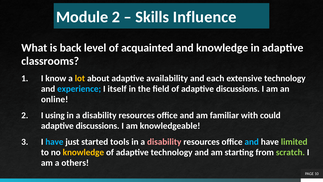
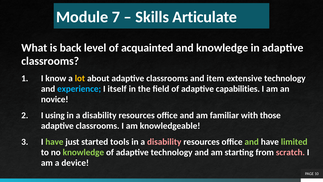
Module 2: 2 -> 7 (116, 17)
Influence: Influence -> Articulate (205, 17)
about adaptive availability: availability -> classrooms (167, 78)
each: each -> item (215, 78)
of adaptive discussions: discussions -> capabilities (238, 89)
online: online -> novice (55, 99)
could: could -> those (270, 115)
discussions: discussions -> classrooms (98, 126)
have colour: light blue -> light green (54, 142)
and colour: light blue -> light green (252, 142)
knowledge colour: yellow -> light green (83, 152)
scratch colour: light green -> pink (290, 152)
others: others -> device (75, 163)
